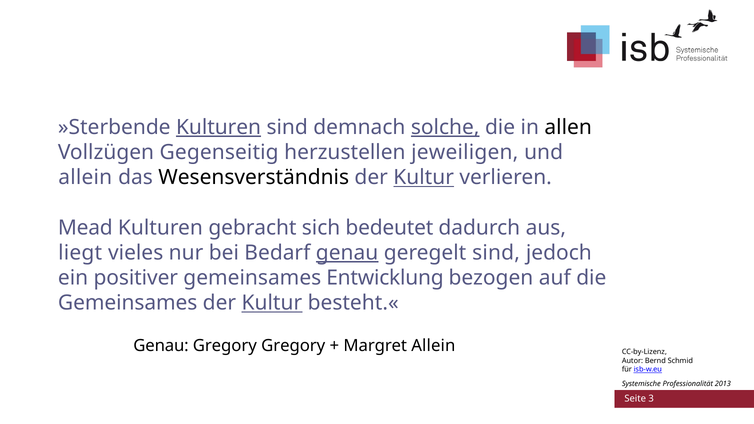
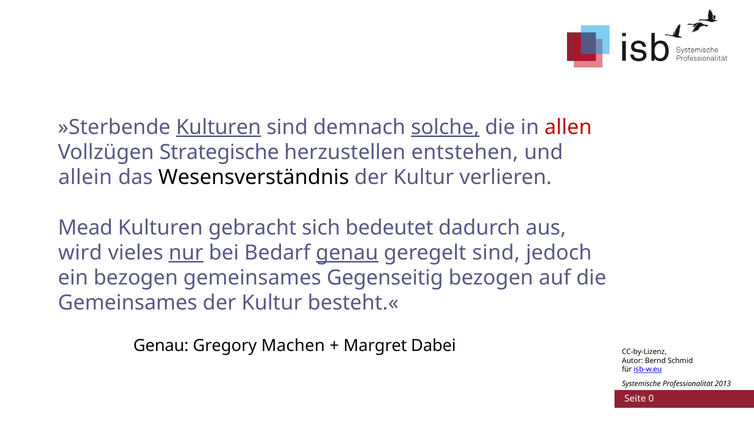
allen colour: black -> red (568, 127)
Gegenseitig: Gegenseitig -> Strategische (219, 152)
jeweiligen: jeweiligen -> entstehen (465, 152)
Kultur underline: present -> none (424, 177)
liegt: liegt -> wird (80, 253)
nur underline: none -> present (186, 253)
ein positiver: positiver -> bezogen (136, 278)
Entwicklung: Entwicklung -> Gegenseitig (385, 278)
Kultur underline: present -> none (272, 303)
Gregory Gregory: Gregory -> Machen (293, 346)
Margret Allein: Allein -> Dabei (433, 346)
3: 3 -> 0 (651, 399)
